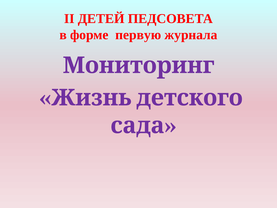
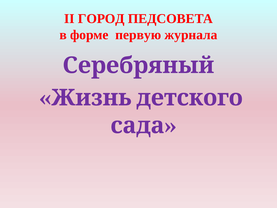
ДЕТЕЙ: ДЕТЕЙ -> ГОРОД (101, 19)
Мониторинг: Мониторинг -> Серебряный (138, 65)
